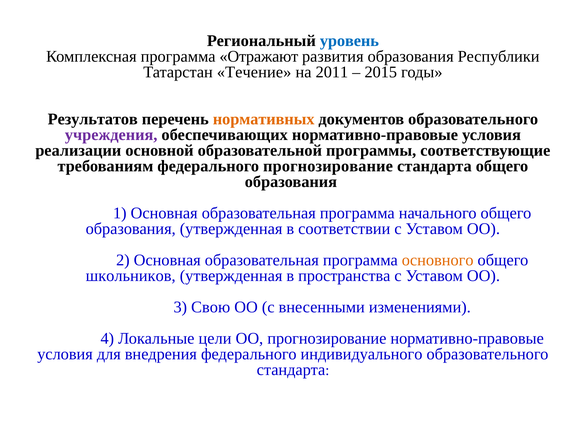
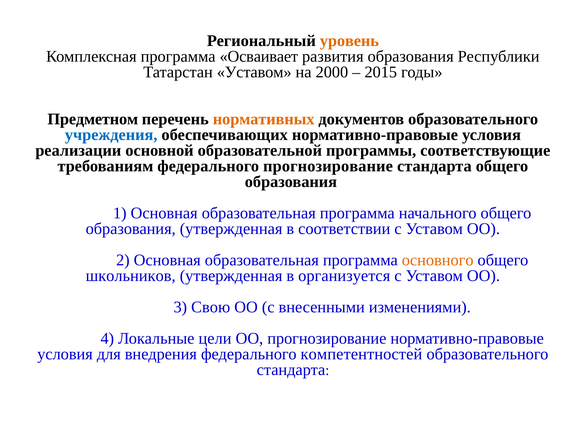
уровень colour: blue -> orange (349, 41)
Отражают: Отражают -> Осваивает (259, 56)
Татарстан Течение: Течение -> Уставом (254, 72)
2011: 2011 -> 2000 (332, 72)
Результатов: Результатов -> Предметном (93, 119)
учреждения colour: purple -> blue (111, 135)
пространства: пространства -> организуется (344, 275)
индивидуального: индивидуального -> компетентностей (361, 354)
